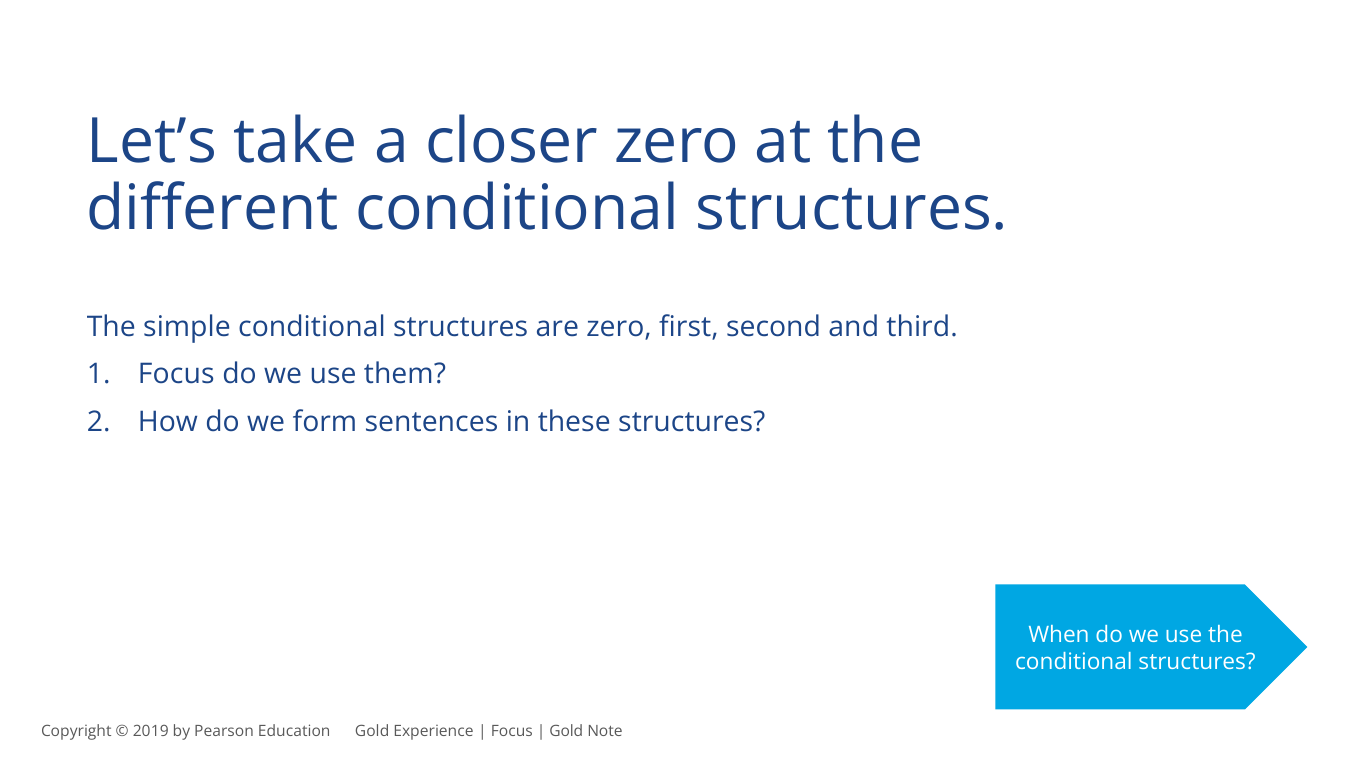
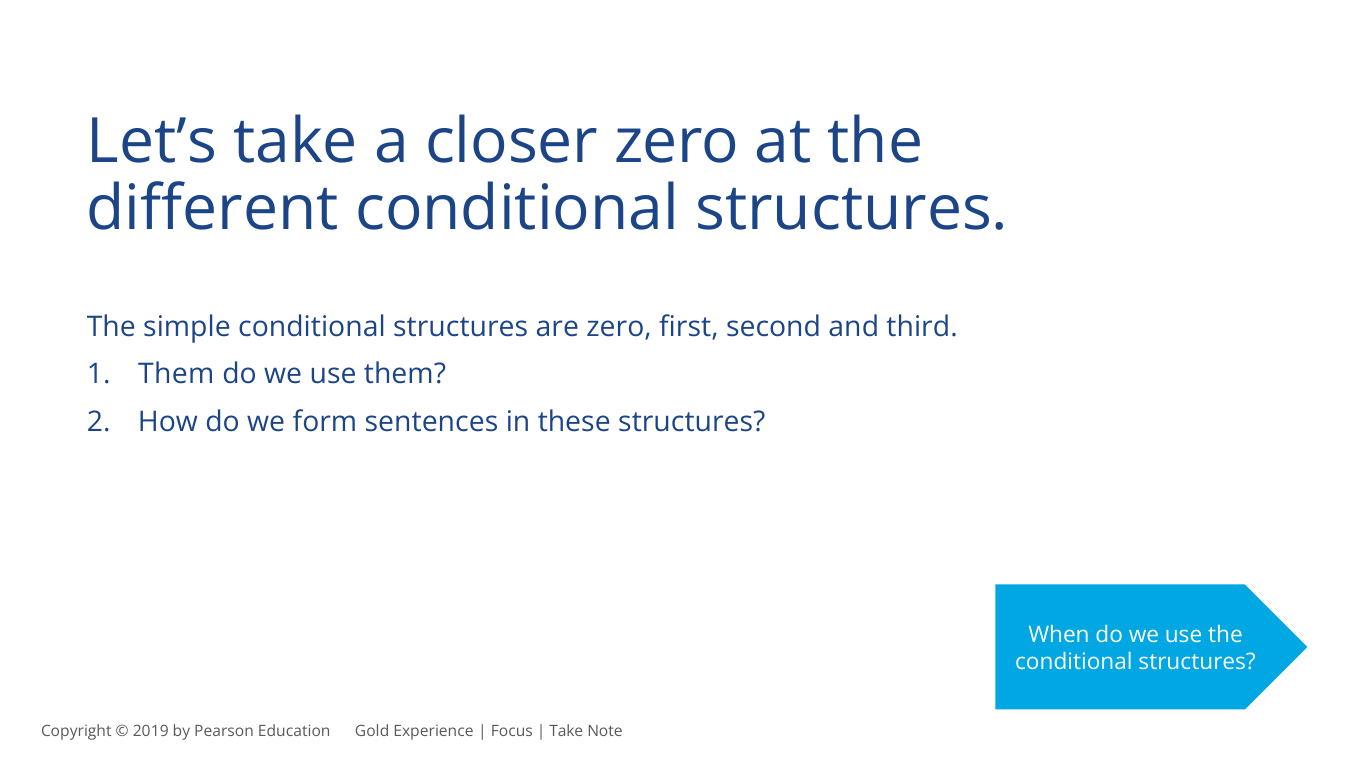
Focus: Focus -> Them (176, 374)
Gold: Gold -> Take (566, 731)
